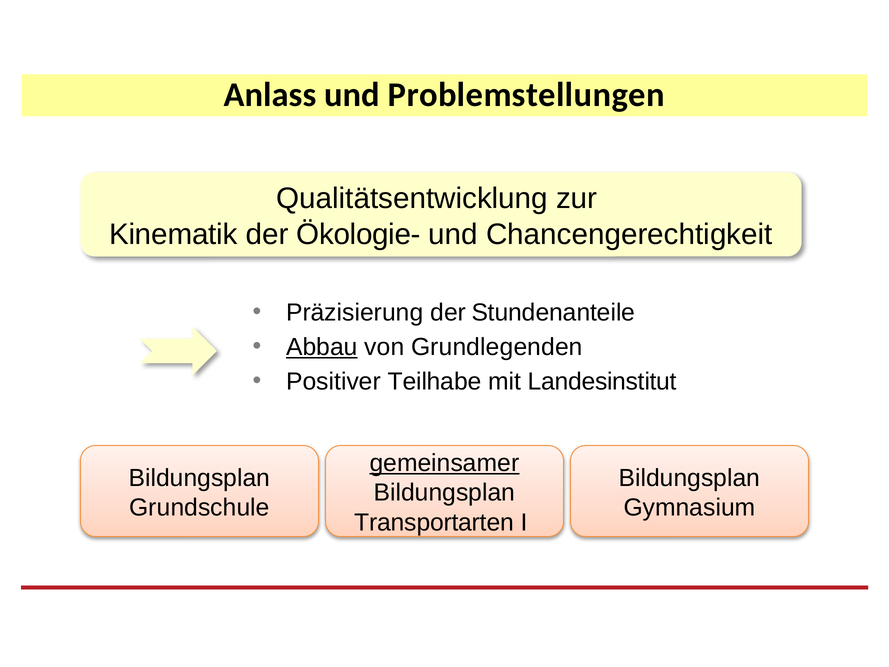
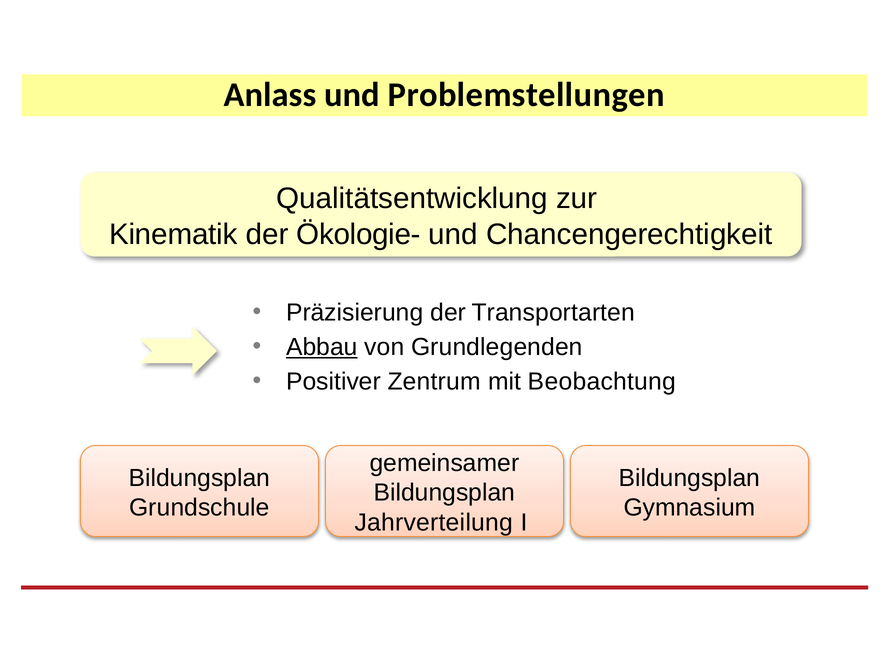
Stundenanteile: Stundenanteile -> Transportarten (553, 312)
Teilhabe: Teilhabe -> Zentrum (434, 382)
Landesinstitut: Landesinstitut -> Beobachtung (602, 382)
gemeinsamer underline: present -> none (444, 463)
Transportarten: Transportarten -> Jahrverteilung (434, 522)
